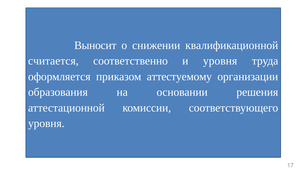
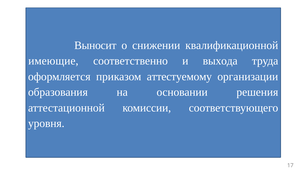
считается: считается -> имеющие (53, 61)
и уровня: уровня -> выхода (220, 61)
